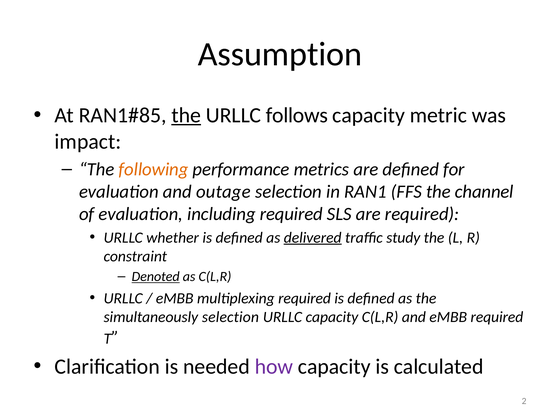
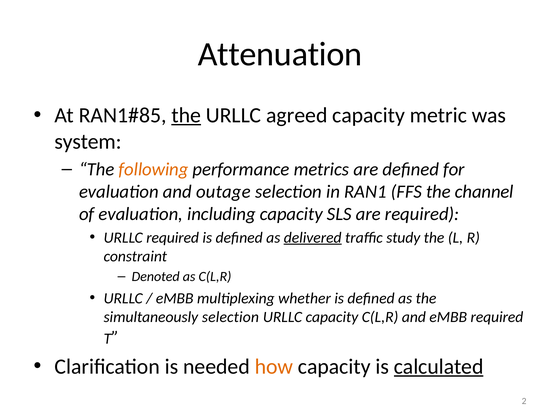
Assumption: Assumption -> Attenuation (280, 54)
follows: follows -> agreed (297, 115)
impact: impact -> system (88, 142)
including required: required -> capacity (291, 214)
URLLC whether: whether -> required (173, 238)
Denoted underline: present -> none (156, 277)
multiplexing required: required -> whether (305, 298)
how colour: purple -> orange (274, 367)
calculated underline: none -> present (439, 367)
